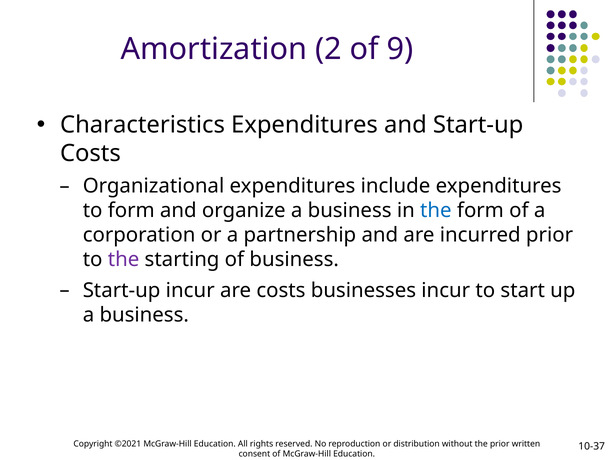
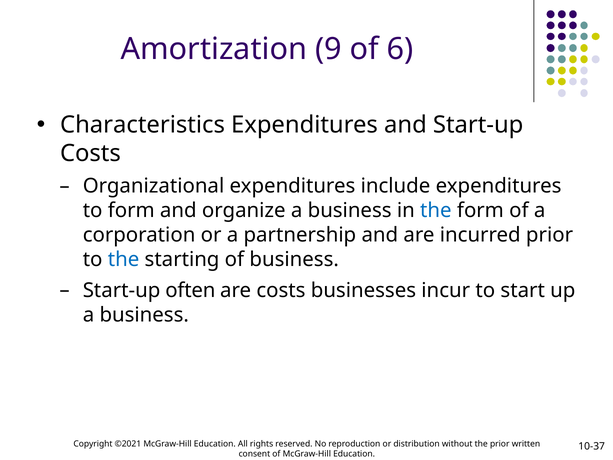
2: 2 -> 9 (328, 49)
9: 9 -> 6 (400, 49)
the colour: purple -> blue (124, 260)
Start-up incur: incur -> often (190, 290)
